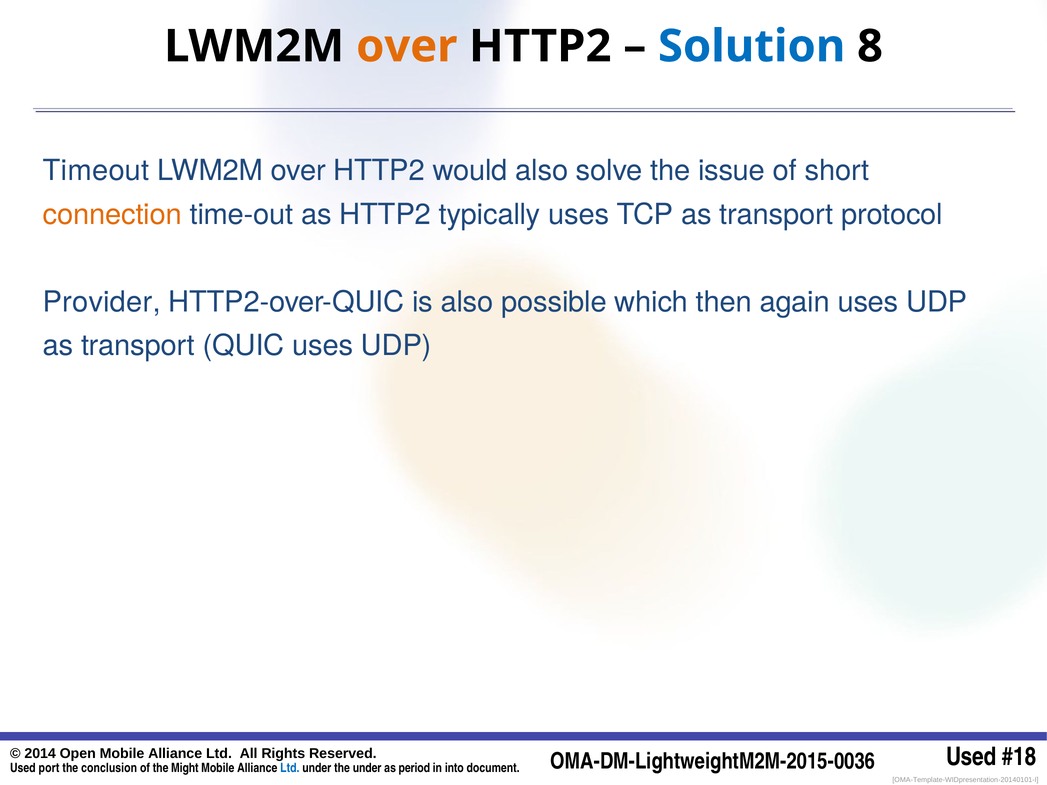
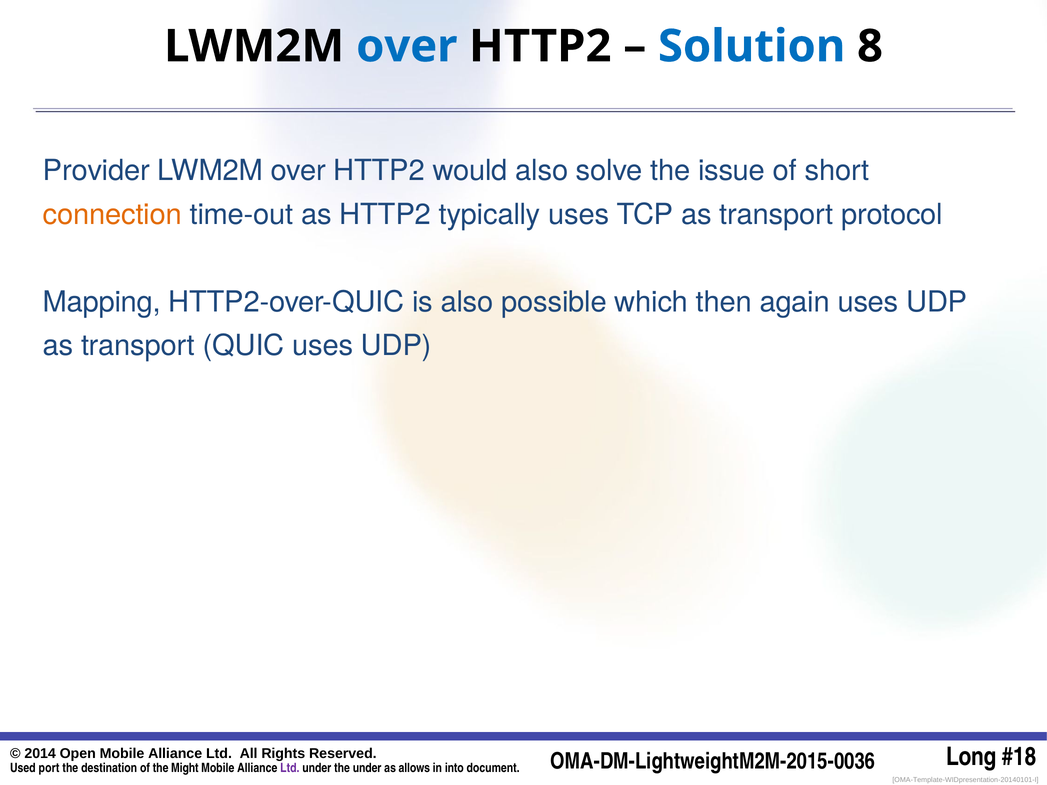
over colour: orange -> blue (407, 46)
Timeout: Timeout -> Provider (96, 171)
Provider: Provider -> Mapping (102, 302)
conclusion: conclusion -> destination (109, 769)
Ltd colour: blue -> purple (290, 769)
period: period -> allows (414, 769)
document Used: Used -> Long (971, 758)
